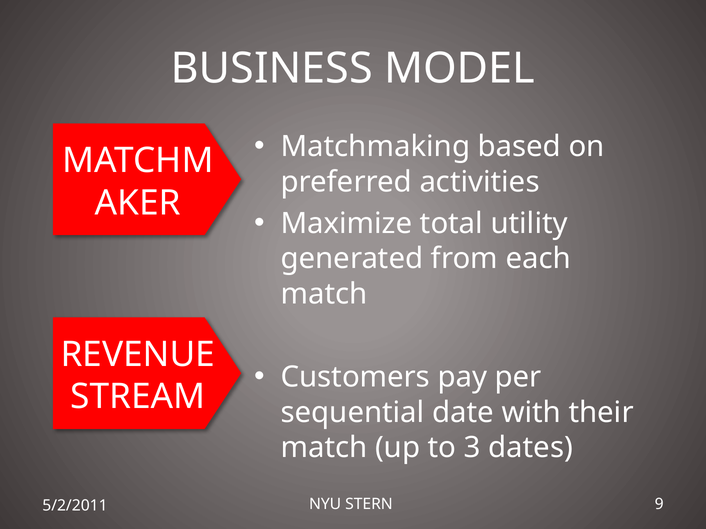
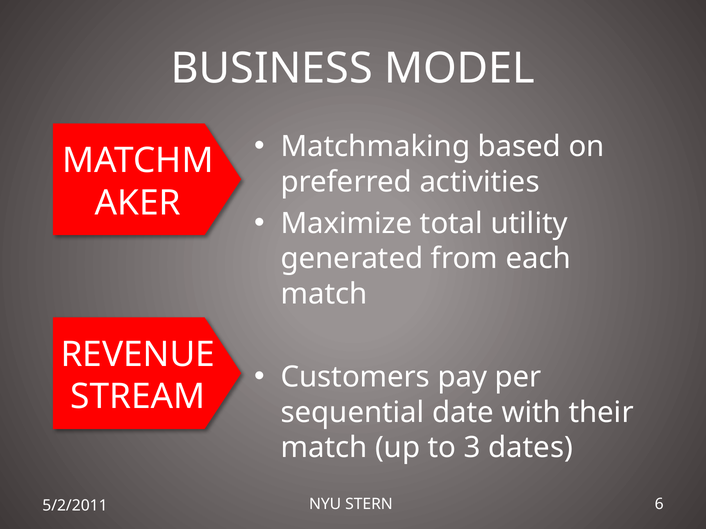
9: 9 -> 6 (659, 505)
